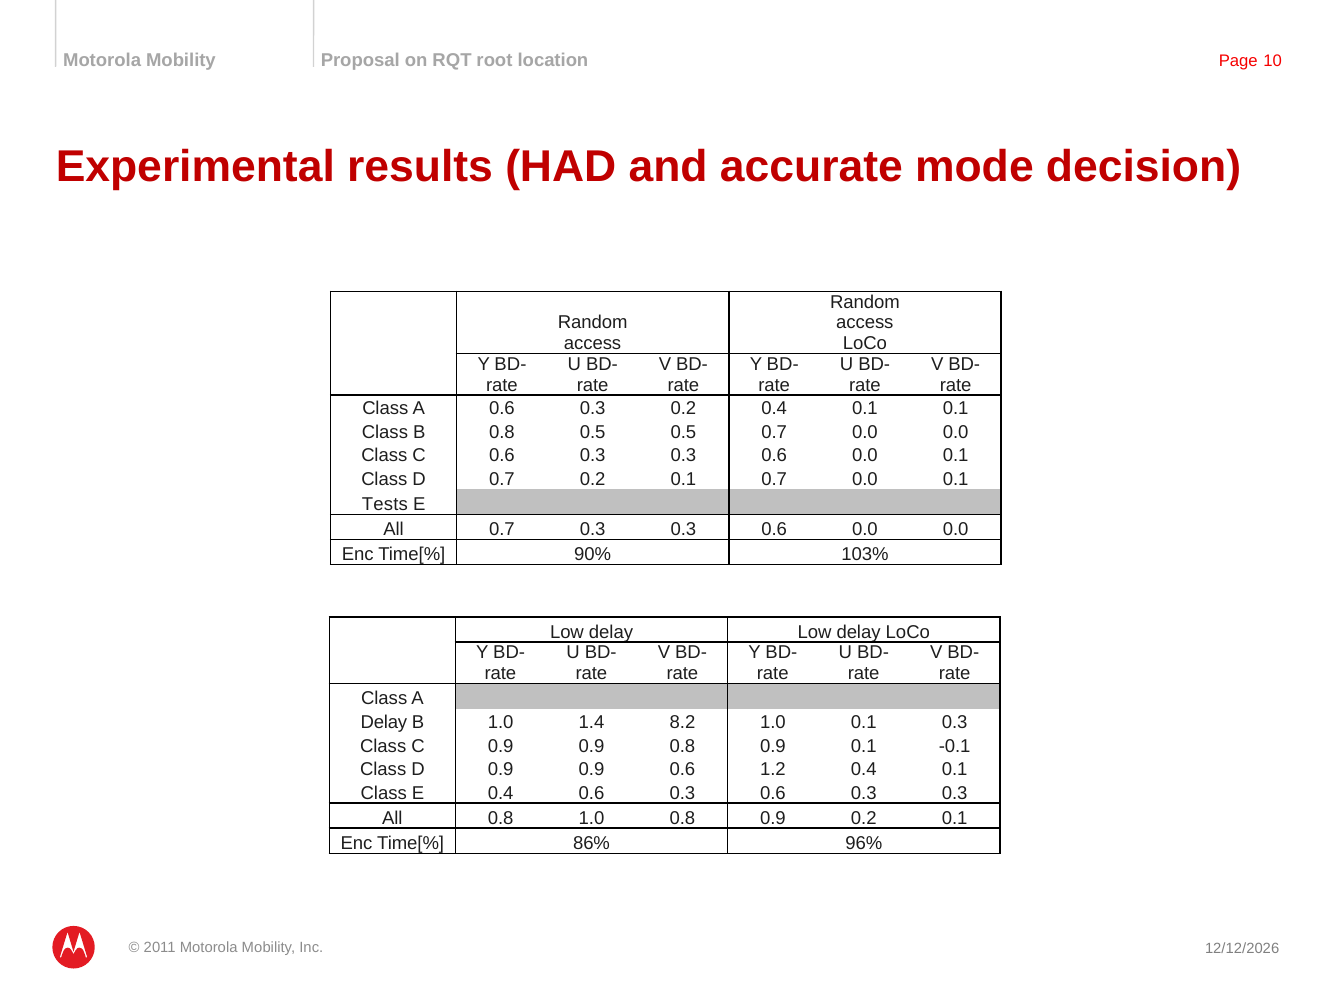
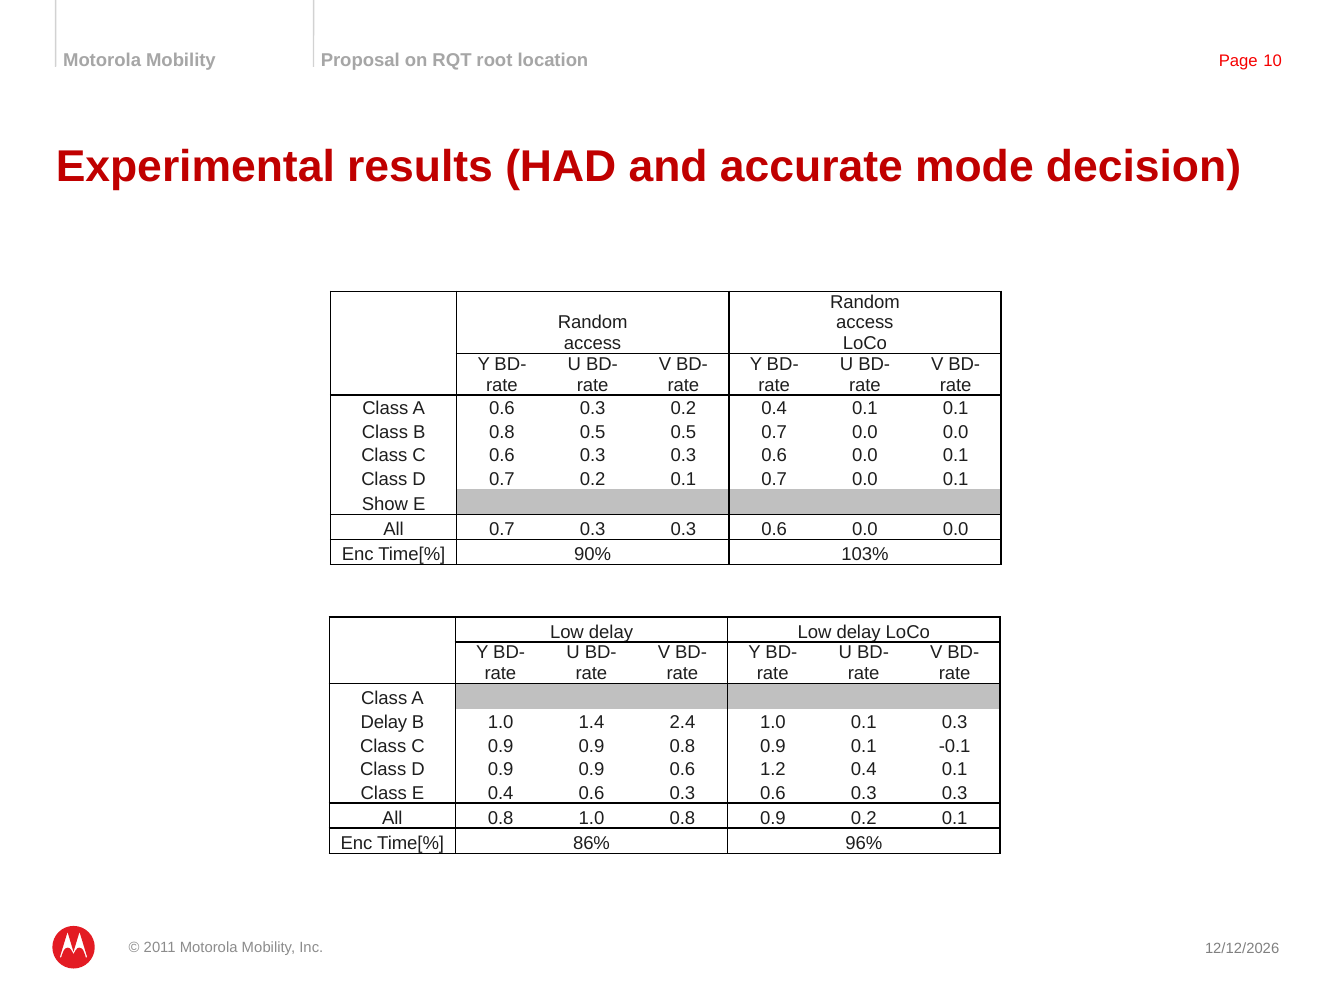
Tests: Tests -> Show (385, 504)
8.2: 8.2 -> 2.4 (682, 722)
